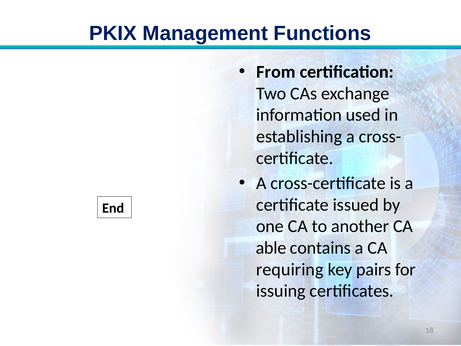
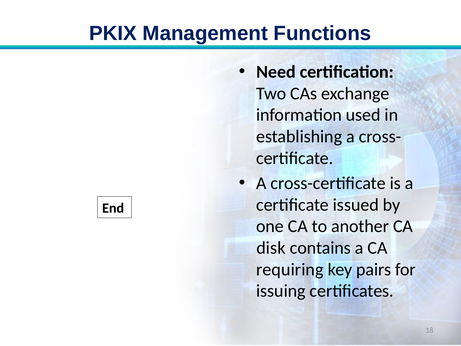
From: From -> Need (276, 72)
able: able -> disk (271, 248)
